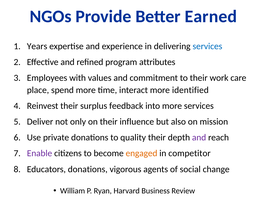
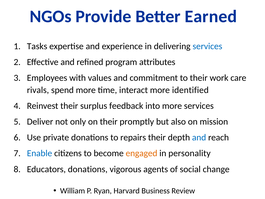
Years: Years -> Tasks (37, 46)
place: place -> rivals (38, 90)
influence: influence -> promptly (137, 122)
quality: quality -> repairs (133, 137)
and colour: purple -> blue (199, 137)
Enable colour: purple -> blue (40, 153)
competitor: competitor -> personality (190, 153)
